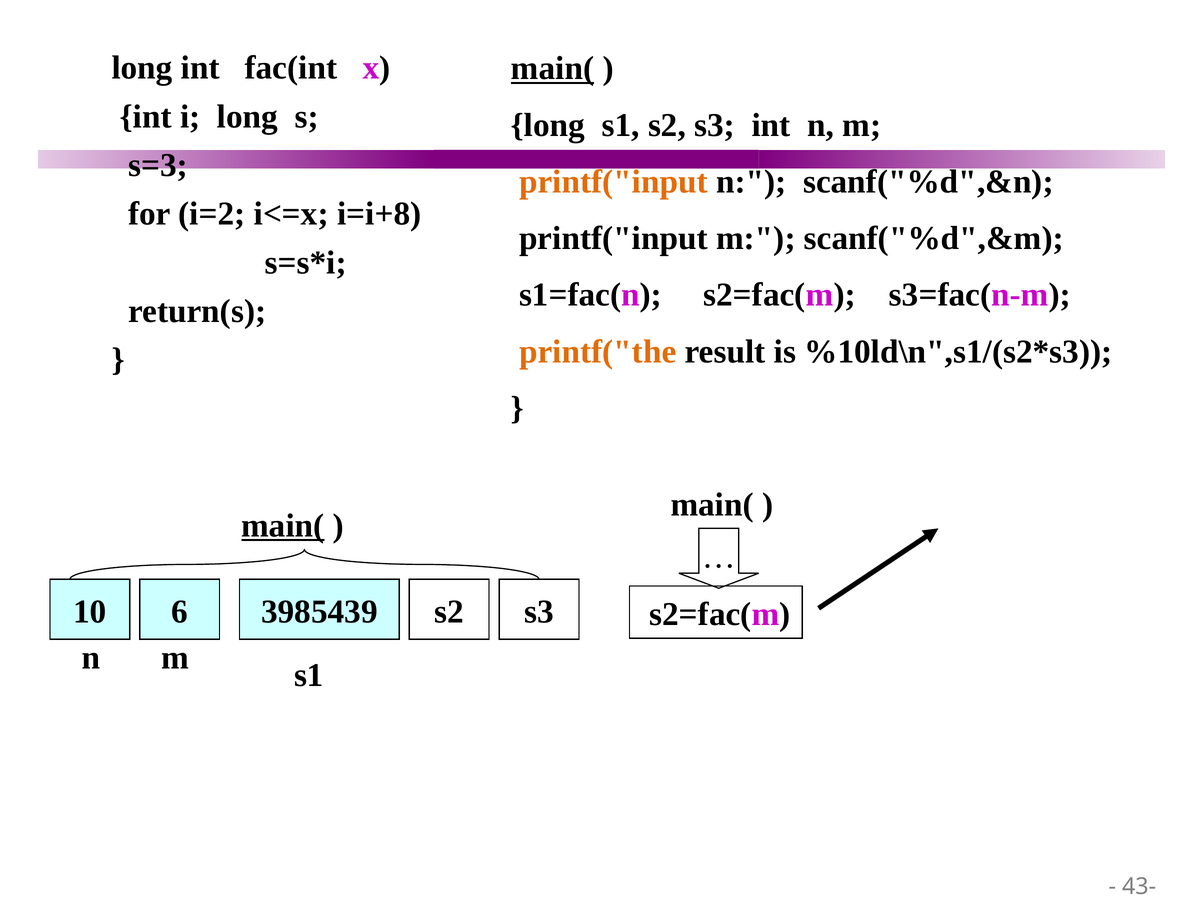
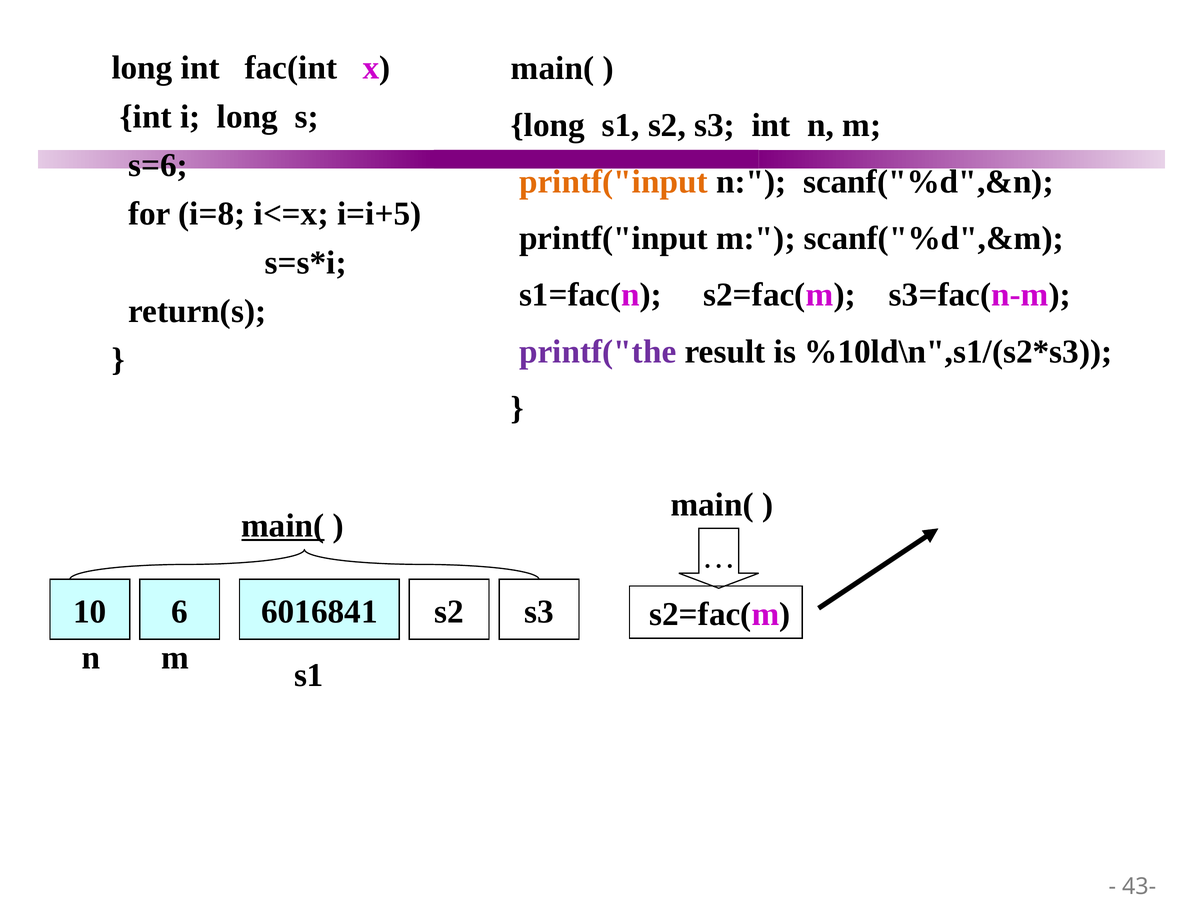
main( underline: present -> none (553, 68)
s=3: s=3 -> s=6 (158, 165)
i=2: i=2 -> i=8 (212, 214)
i=i+8: i=i+8 -> i=i+5 (379, 214)
printf("the colour: orange -> purple (598, 351)
3985439: 3985439 -> 6016841 (319, 611)
